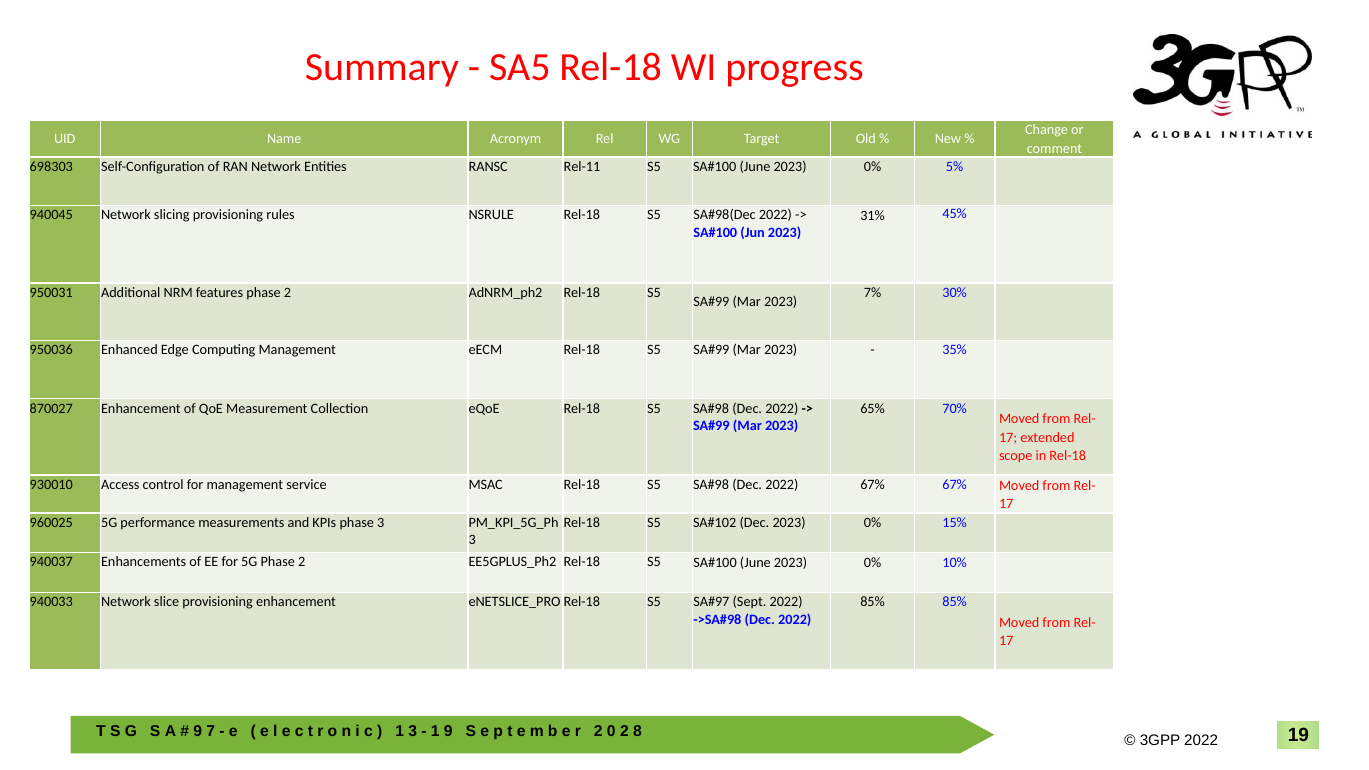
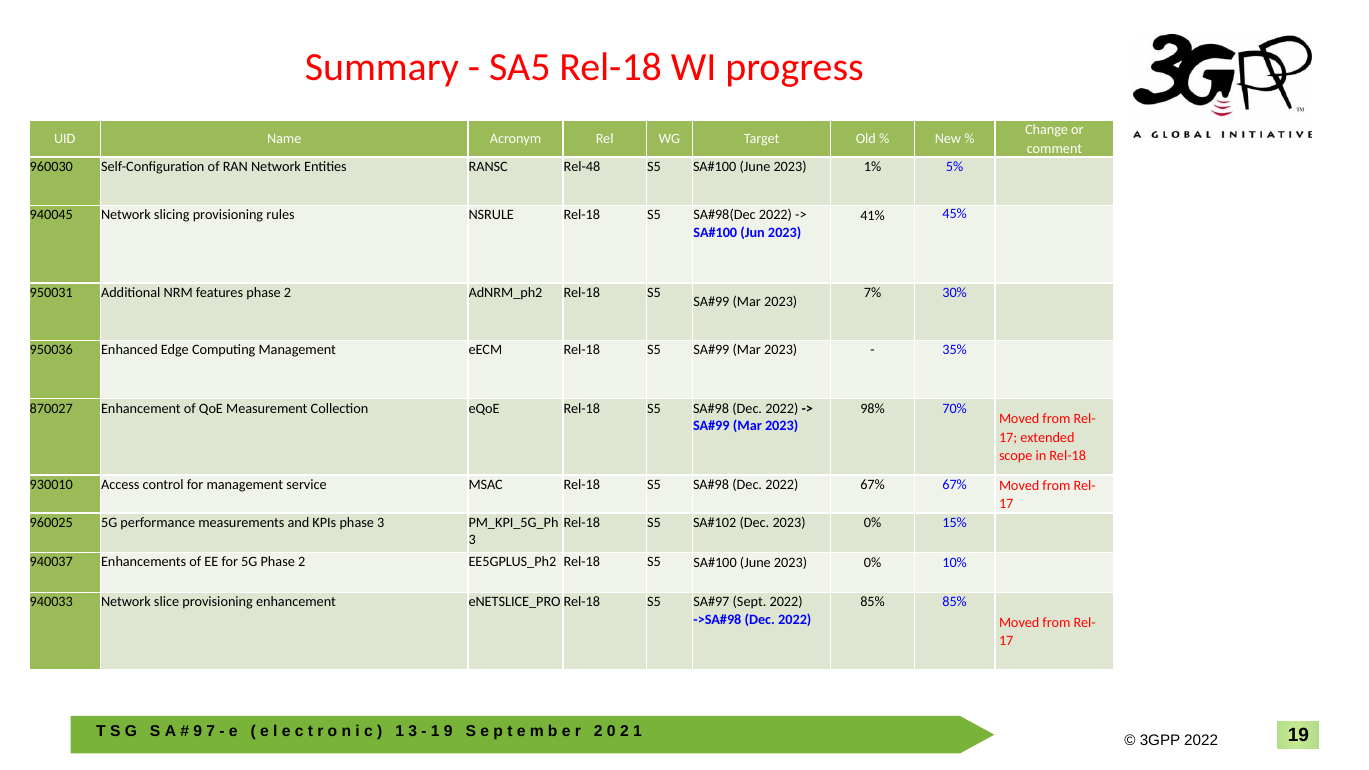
698303: 698303 -> 960030 (51, 166)
Rel-11: Rel-11 -> Rel-48 (582, 166)
0%: 0% -> 1% (873, 167)
31%: 31% -> 41% (873, 215)
65%: 65% -> 98% (873, 409)
2 8: 8 -> 1 (637, 731)
